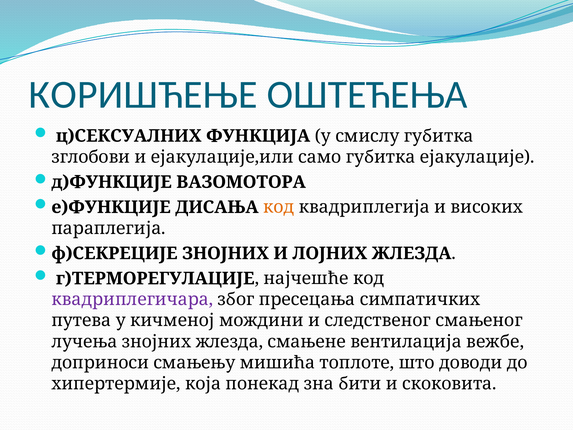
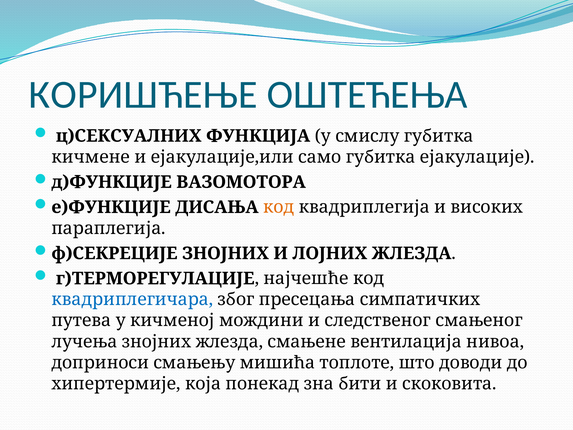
зглобови: зглобови -> кичмене (91, 157)
квадриплегичара colour: purple -> blue (132, 299)
вежбе: вежбе -> нивоа (495, 341)
